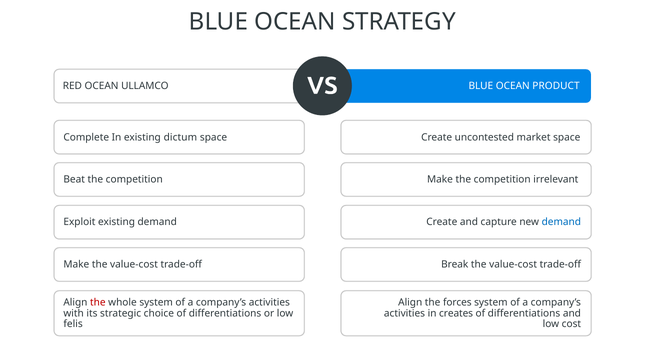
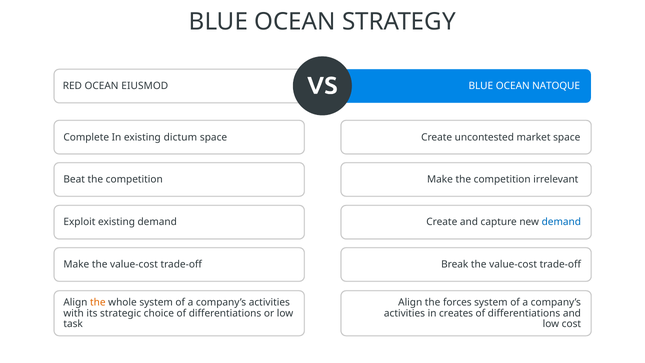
ULLAMCO: ULLAMCO -> EIUSMOD (145, 86)
PRODUCT: PRODUCT -> NATOQUE (556, 86)
the colour: red -> orange (98, 302)
felis: felis -> task (73, 324)
